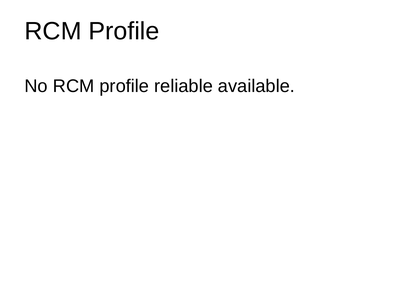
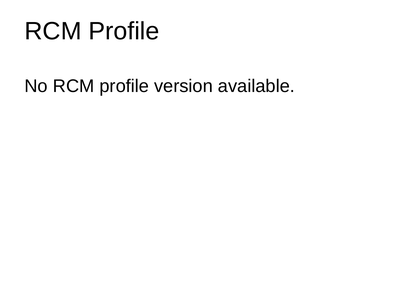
reliable: reliable -> version (184, 86)
